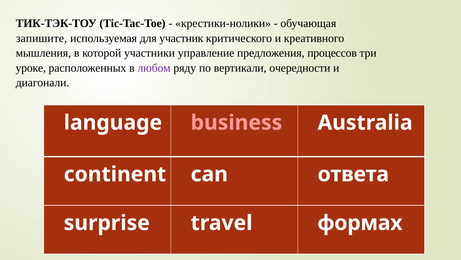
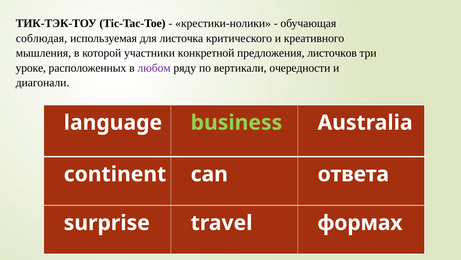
запишите: запишите -> соблюдая (41, 38)
участник: участник -> листочка (181, 38)
управление: управление -> конкретной (206, 53)
процессов: процессов -> листочков (332, 53)
business colour: pink -> light green (236, 122)
